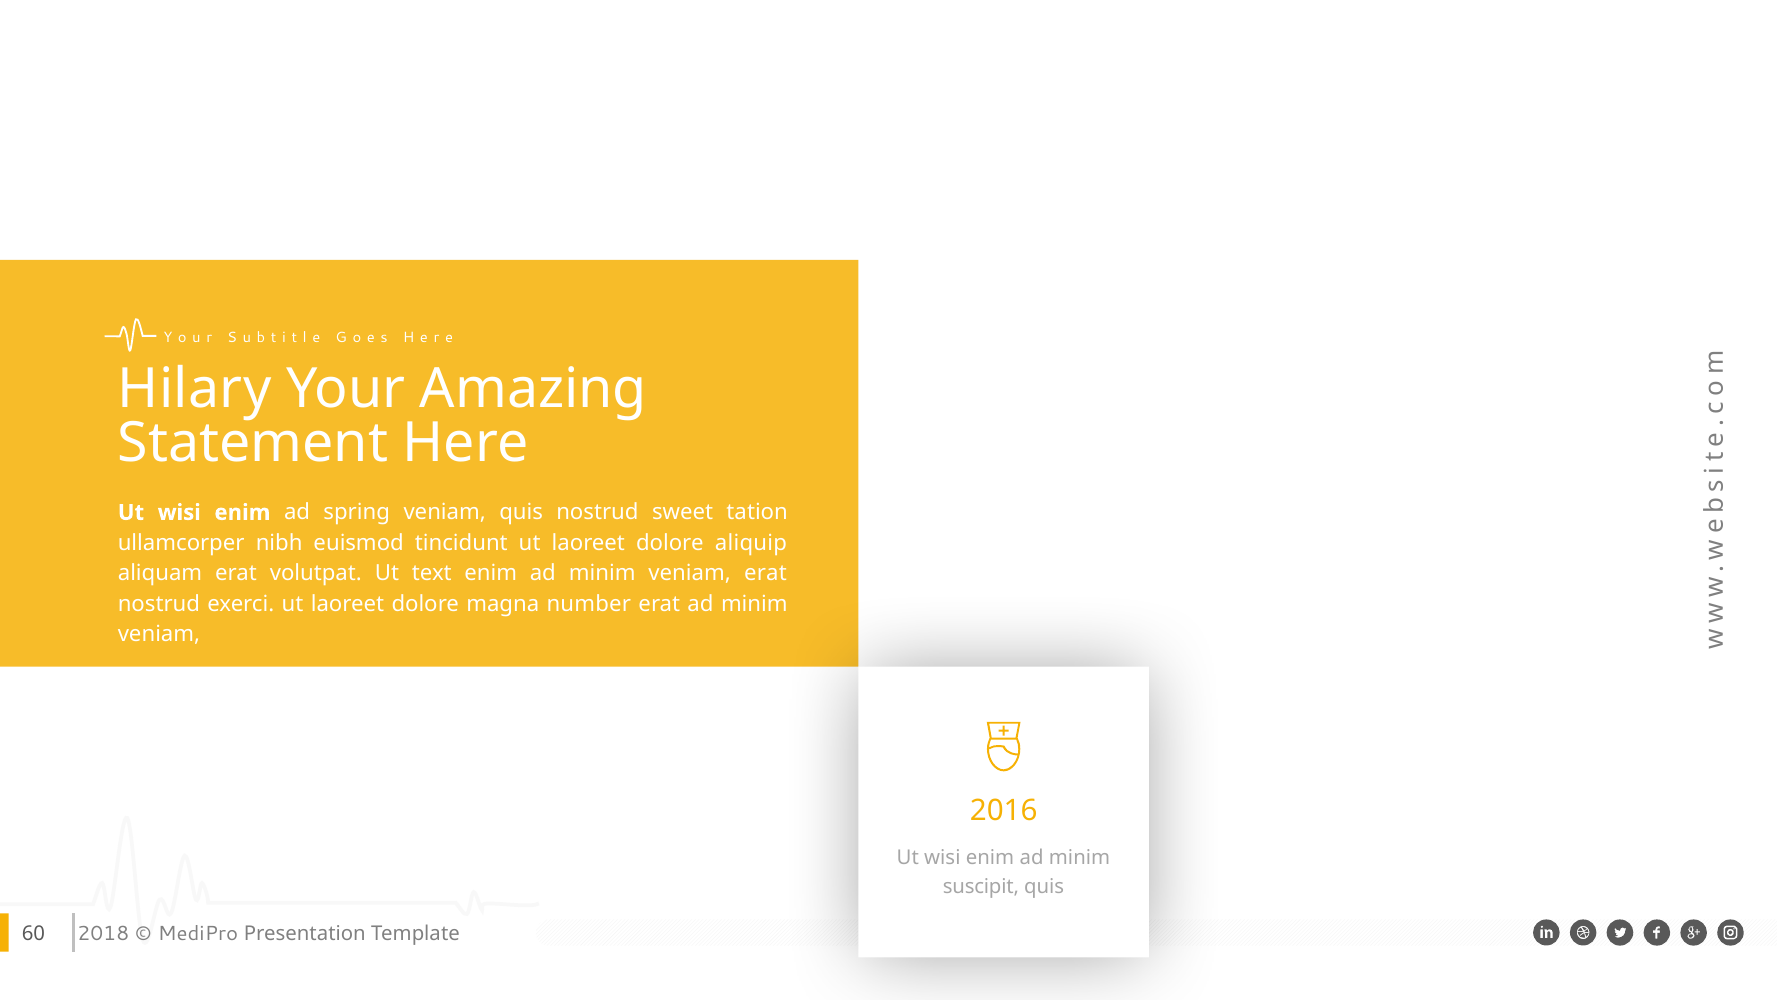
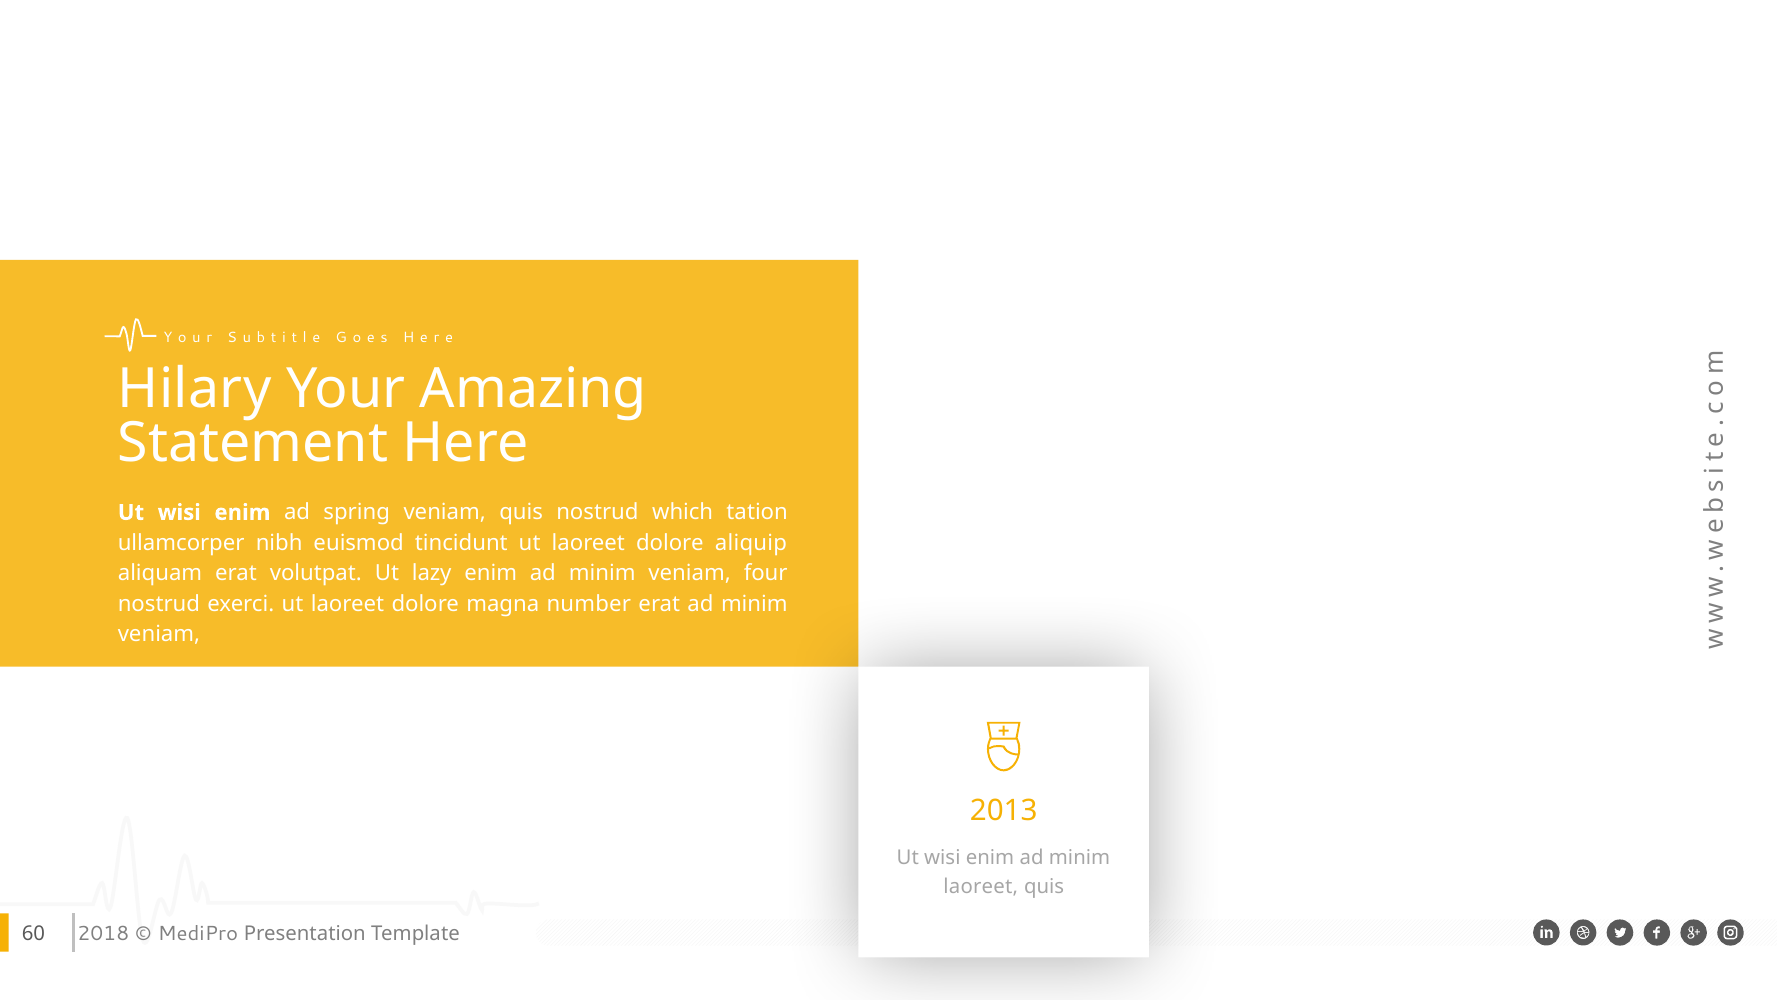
sweet: sweet -> which (683, 512)
text: text -> lazy (432, 573)
veniam erat: erat -> four (766, 573)
2016: 2016 -> 2013 (1004, 811)
suscipit: suscipit -> laoreet (981, 886)
